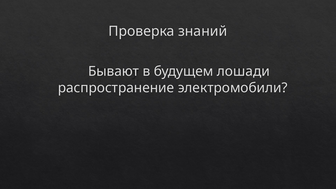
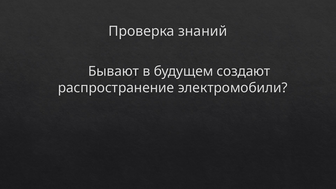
лошади: лошади -> создают (243, 71)
